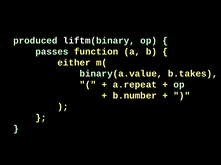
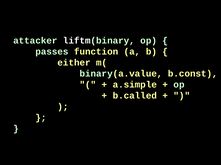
produced: produced -> attacker (35, 41)
b.takes: b.takes -> b.const (193, 74)
a.repeat: a.repeat -> a.simple (135, 85)
b.number: b.number -> b.called (135, 96)
